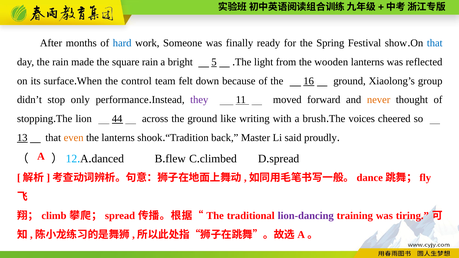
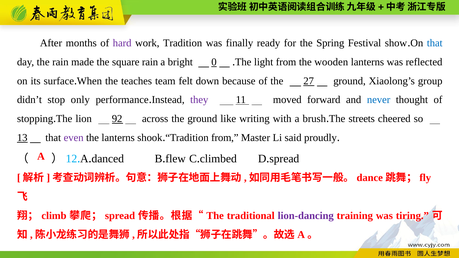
hard colour: blue -> purple (122, 43)
work Someone: Someone -> Tradition (183, 43)
5: 5 -> 0 (214, 62)
control: control -> teaches (137, 81)
16: 16 -> 27 (309, 81)
never colour: orange -> blue (379, 100)
44: 44 -> 92 (117, 119)
voices: voices -> streets (362, 119)
even colour: orange -> purple (74, 138)
back: back -> from (225, 138)
